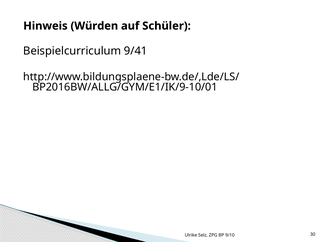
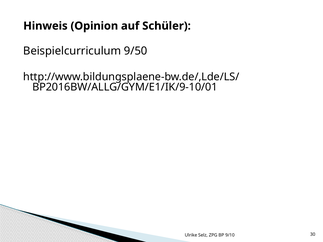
Würden: Würden -> Opinion (94, 26)
9/41: 9/41 -> 9/50 (136, 51)
